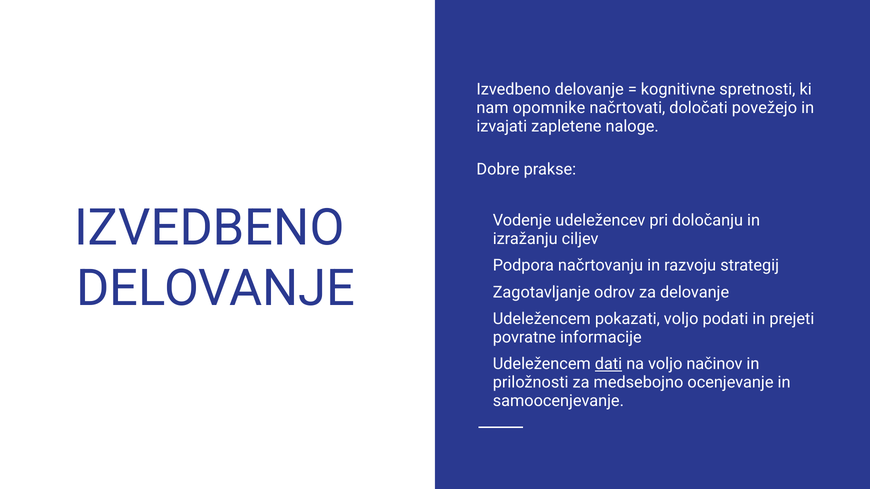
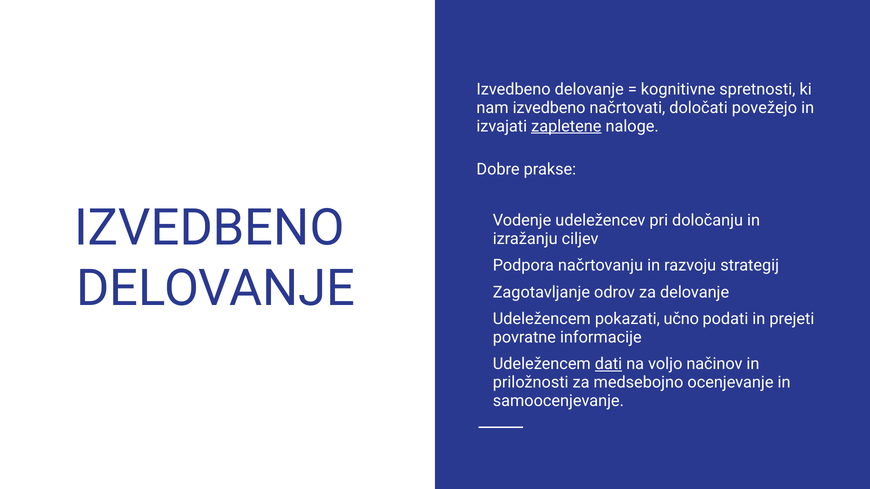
nam opomnike: opomnike -> izvedbeno (549, 108)
zapletene underline: none -> present (566, 126)
pokazati voljo: voljo -> učno (681, 319)
